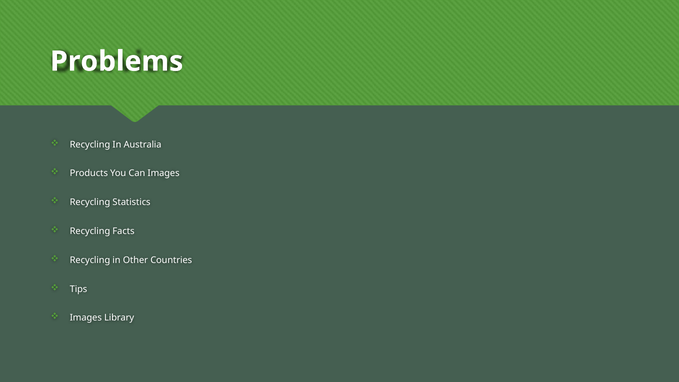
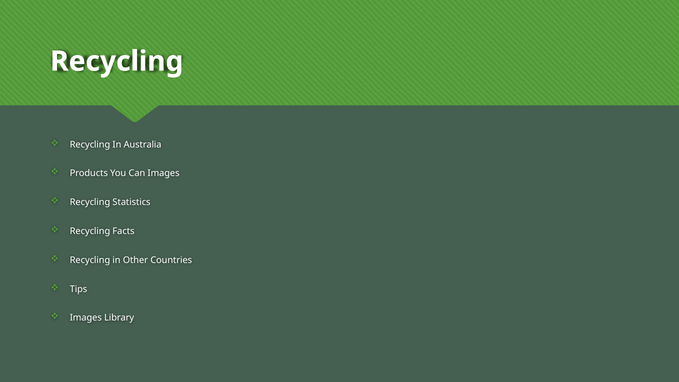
Problems: Problems -> Recycling (117, 61)
